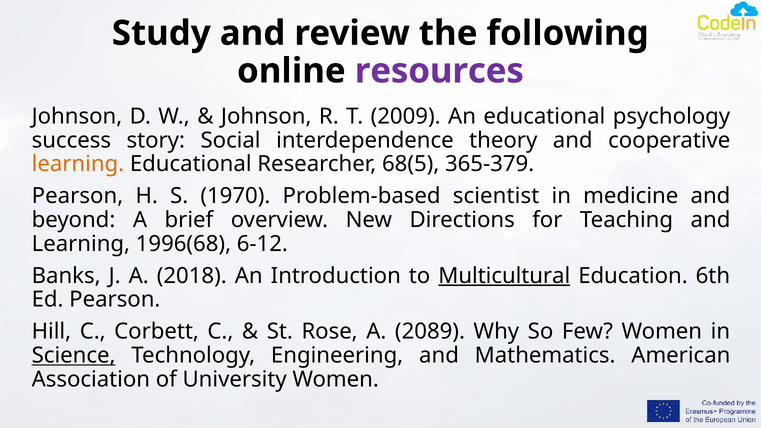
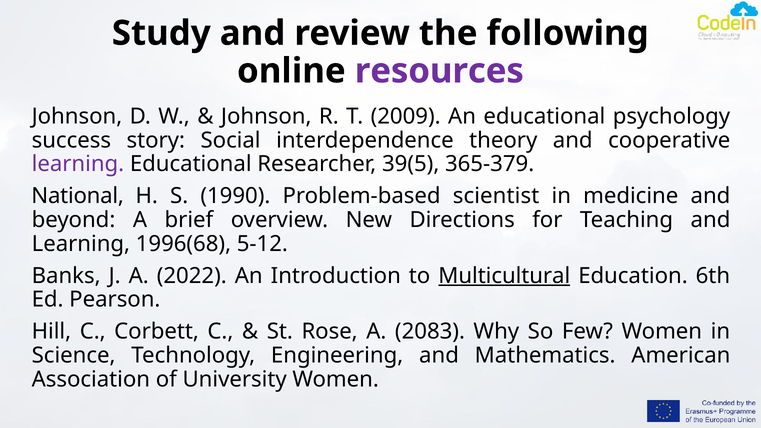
learning colour: orange -> purple (78, 164)
68(5: 68(5 -> 39(5 (411, 164)
Pearson: Pearson -> National (78, 196)
1970: 1970 -> 1990 (235, 196)
6-12: 6-12 -> 5-12 (262, 244)
2018: 2018 -> 2022 (192, 276)
2089: 2089 -> 2083 (430, 332)
Science underline: present -> none (74, 356)
